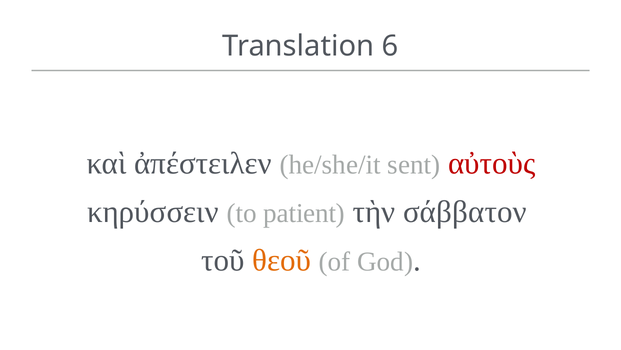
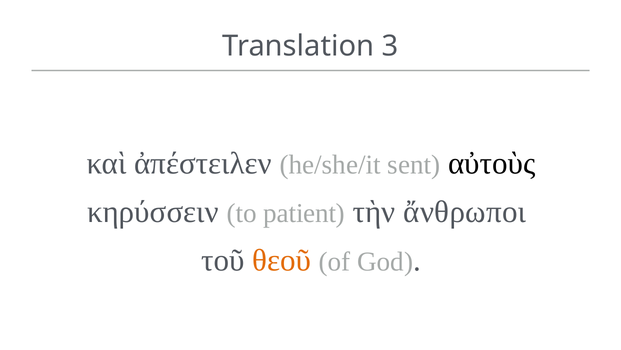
6: 6 -> 3 (390, 46)
αὐτοὺς colour: red -> black (492, 163)
σάββατον: σάββατον -> ἄνθρωποι (465, 212)
